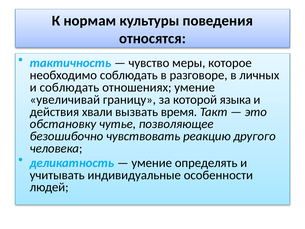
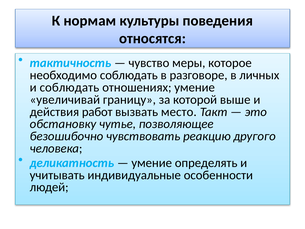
языка: языка -> выше (235, 100)
хвали: хвали -> работ (97, 112)
время: время -> место (179, 112)
